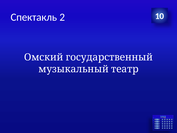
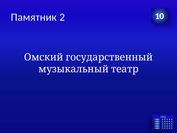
Спектакль: Спектакль -> Памятник (34, 17)
